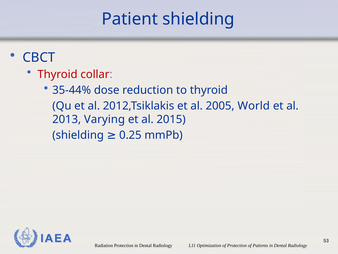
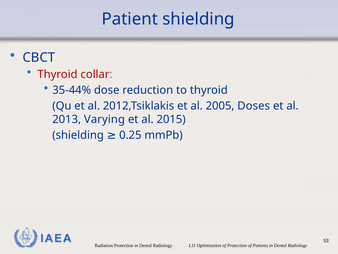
World: World -> Doses (254, 106)
